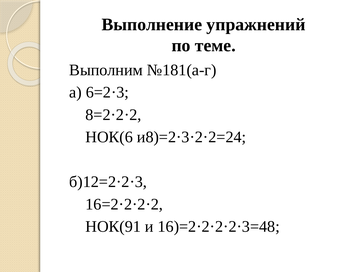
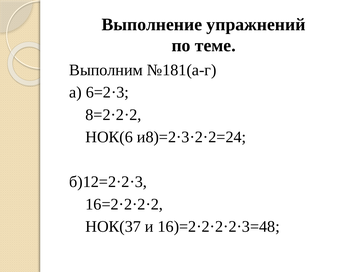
НОК(91: НОК(91 -> НОК(37 (113, 227)
